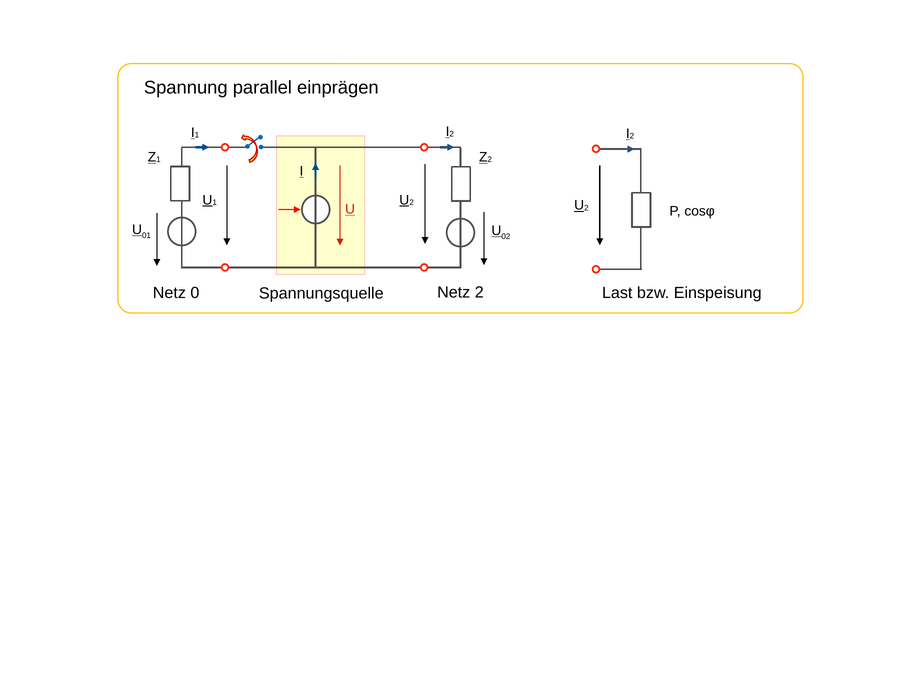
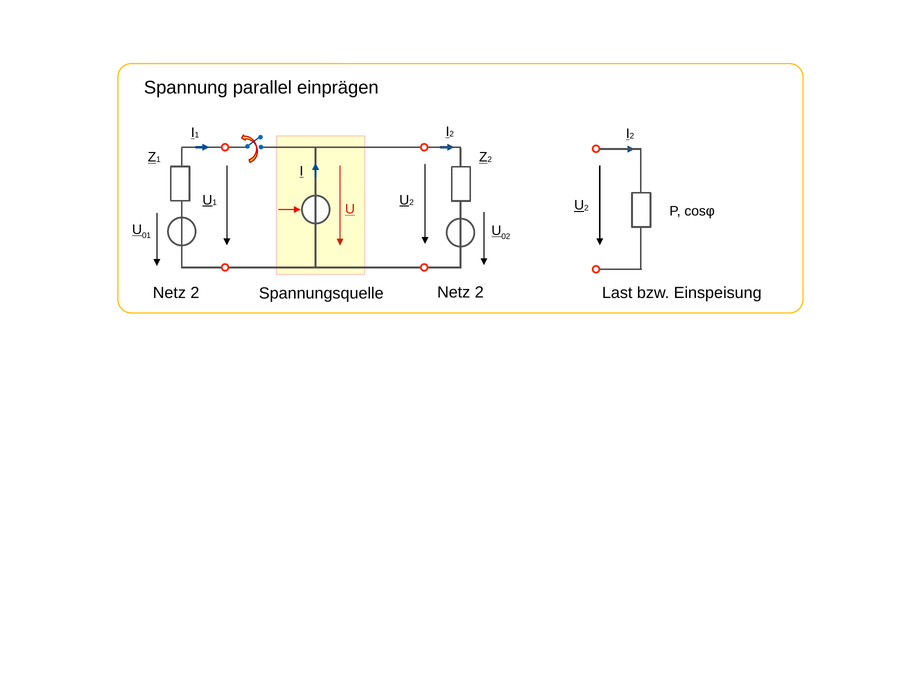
0: 0 -> 2 (195, 293)
